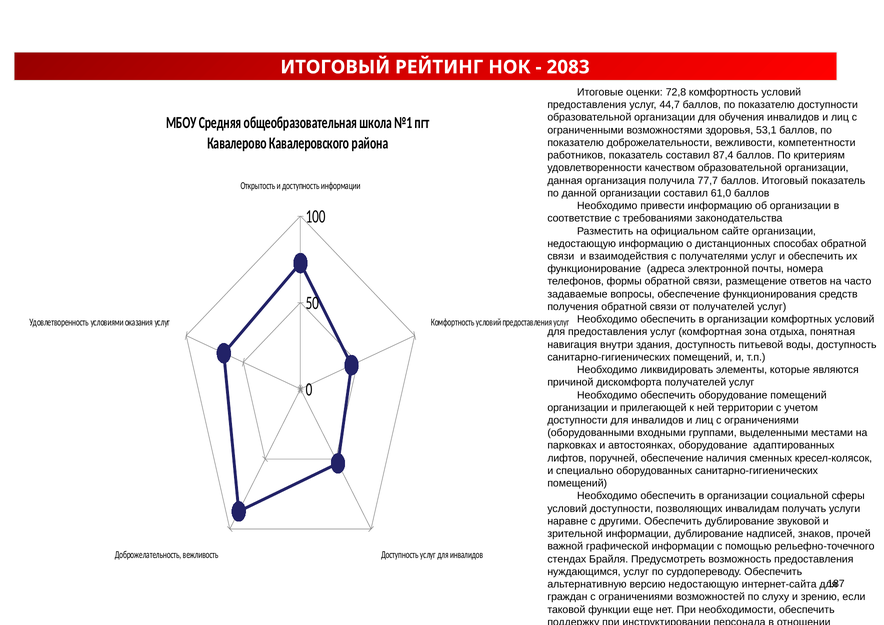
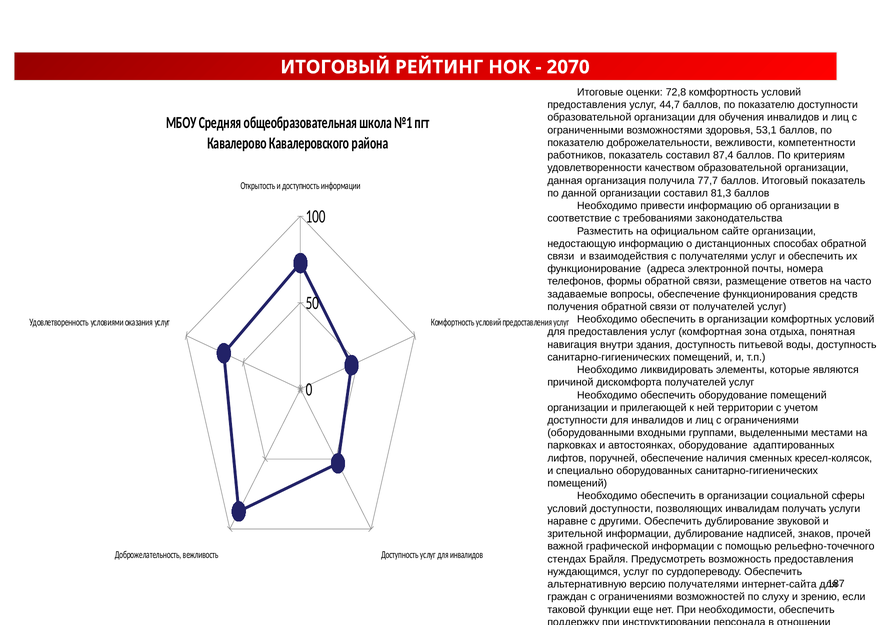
2083: 2083 -> 2070 (568, 67)
61,0: 61,0 -> 81,3 (721, 193)
версию недостающую: недостающую -> получателями (704, 584)
